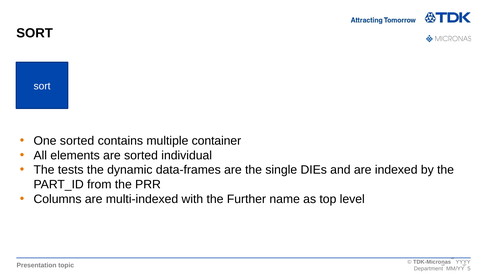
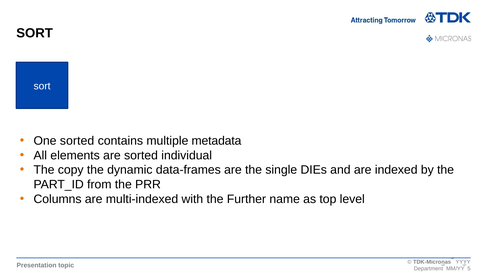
container: container -> metadata (216, 141)
tests: tests -> copy (71, 170)
